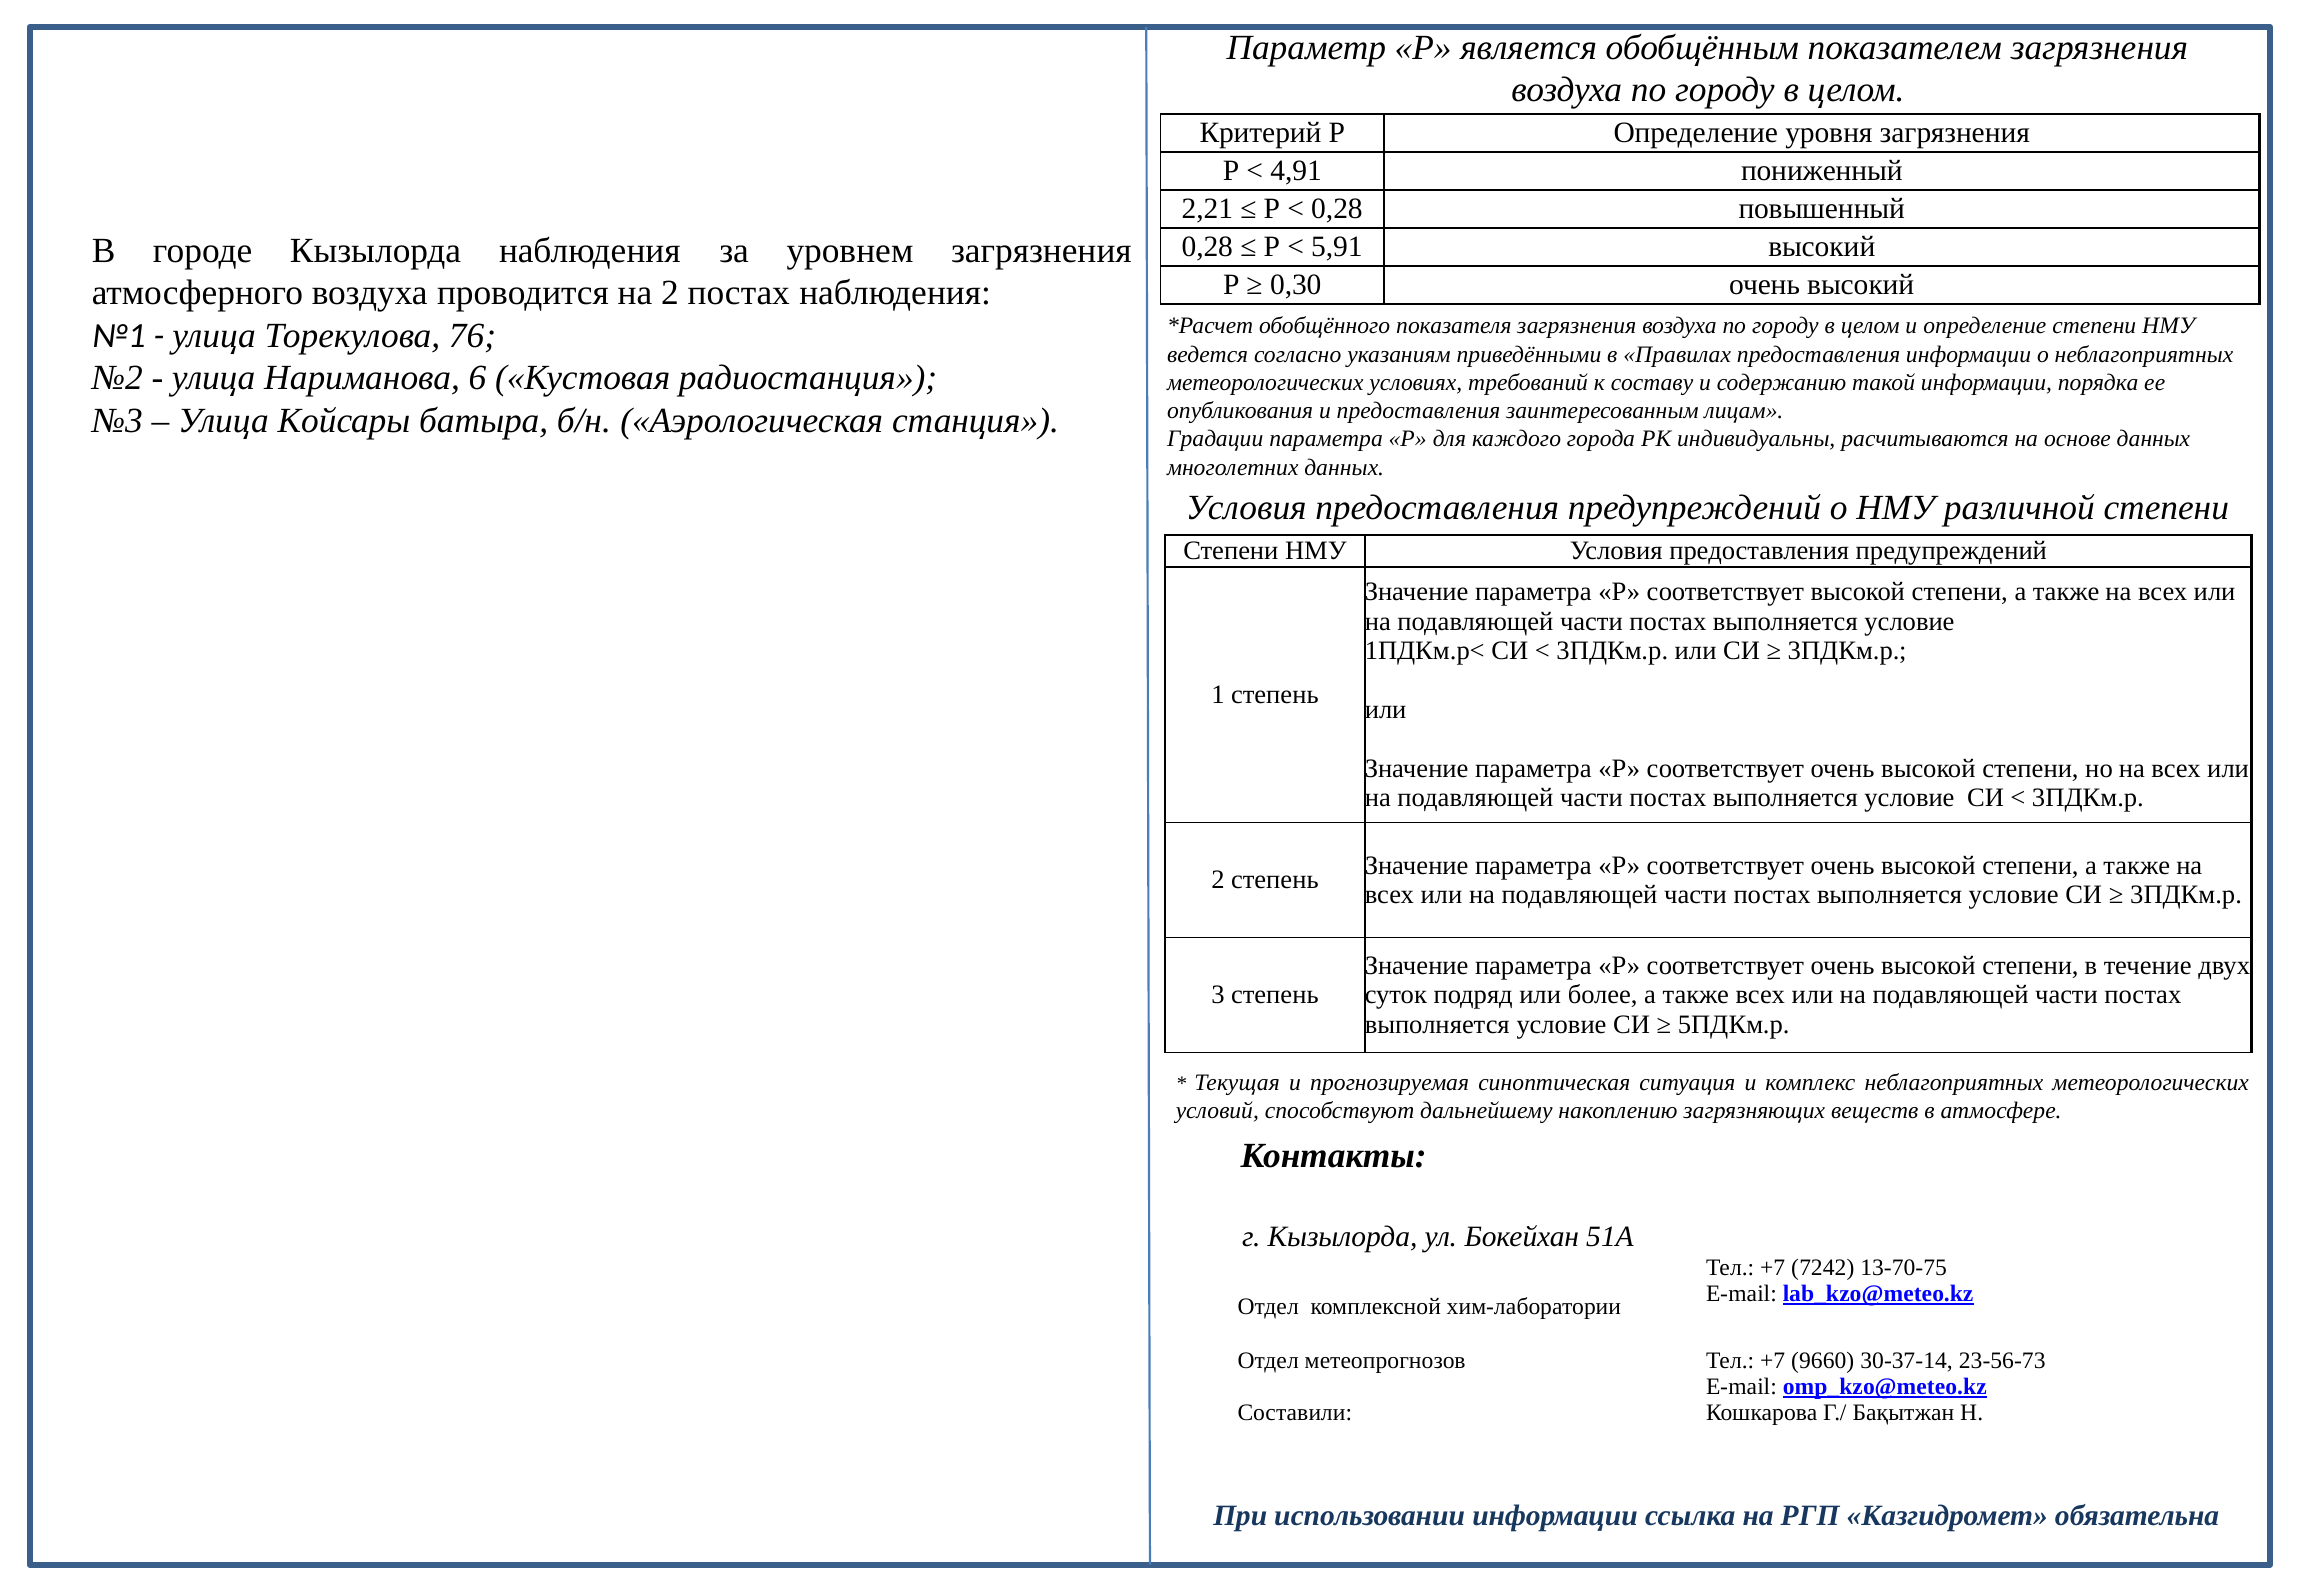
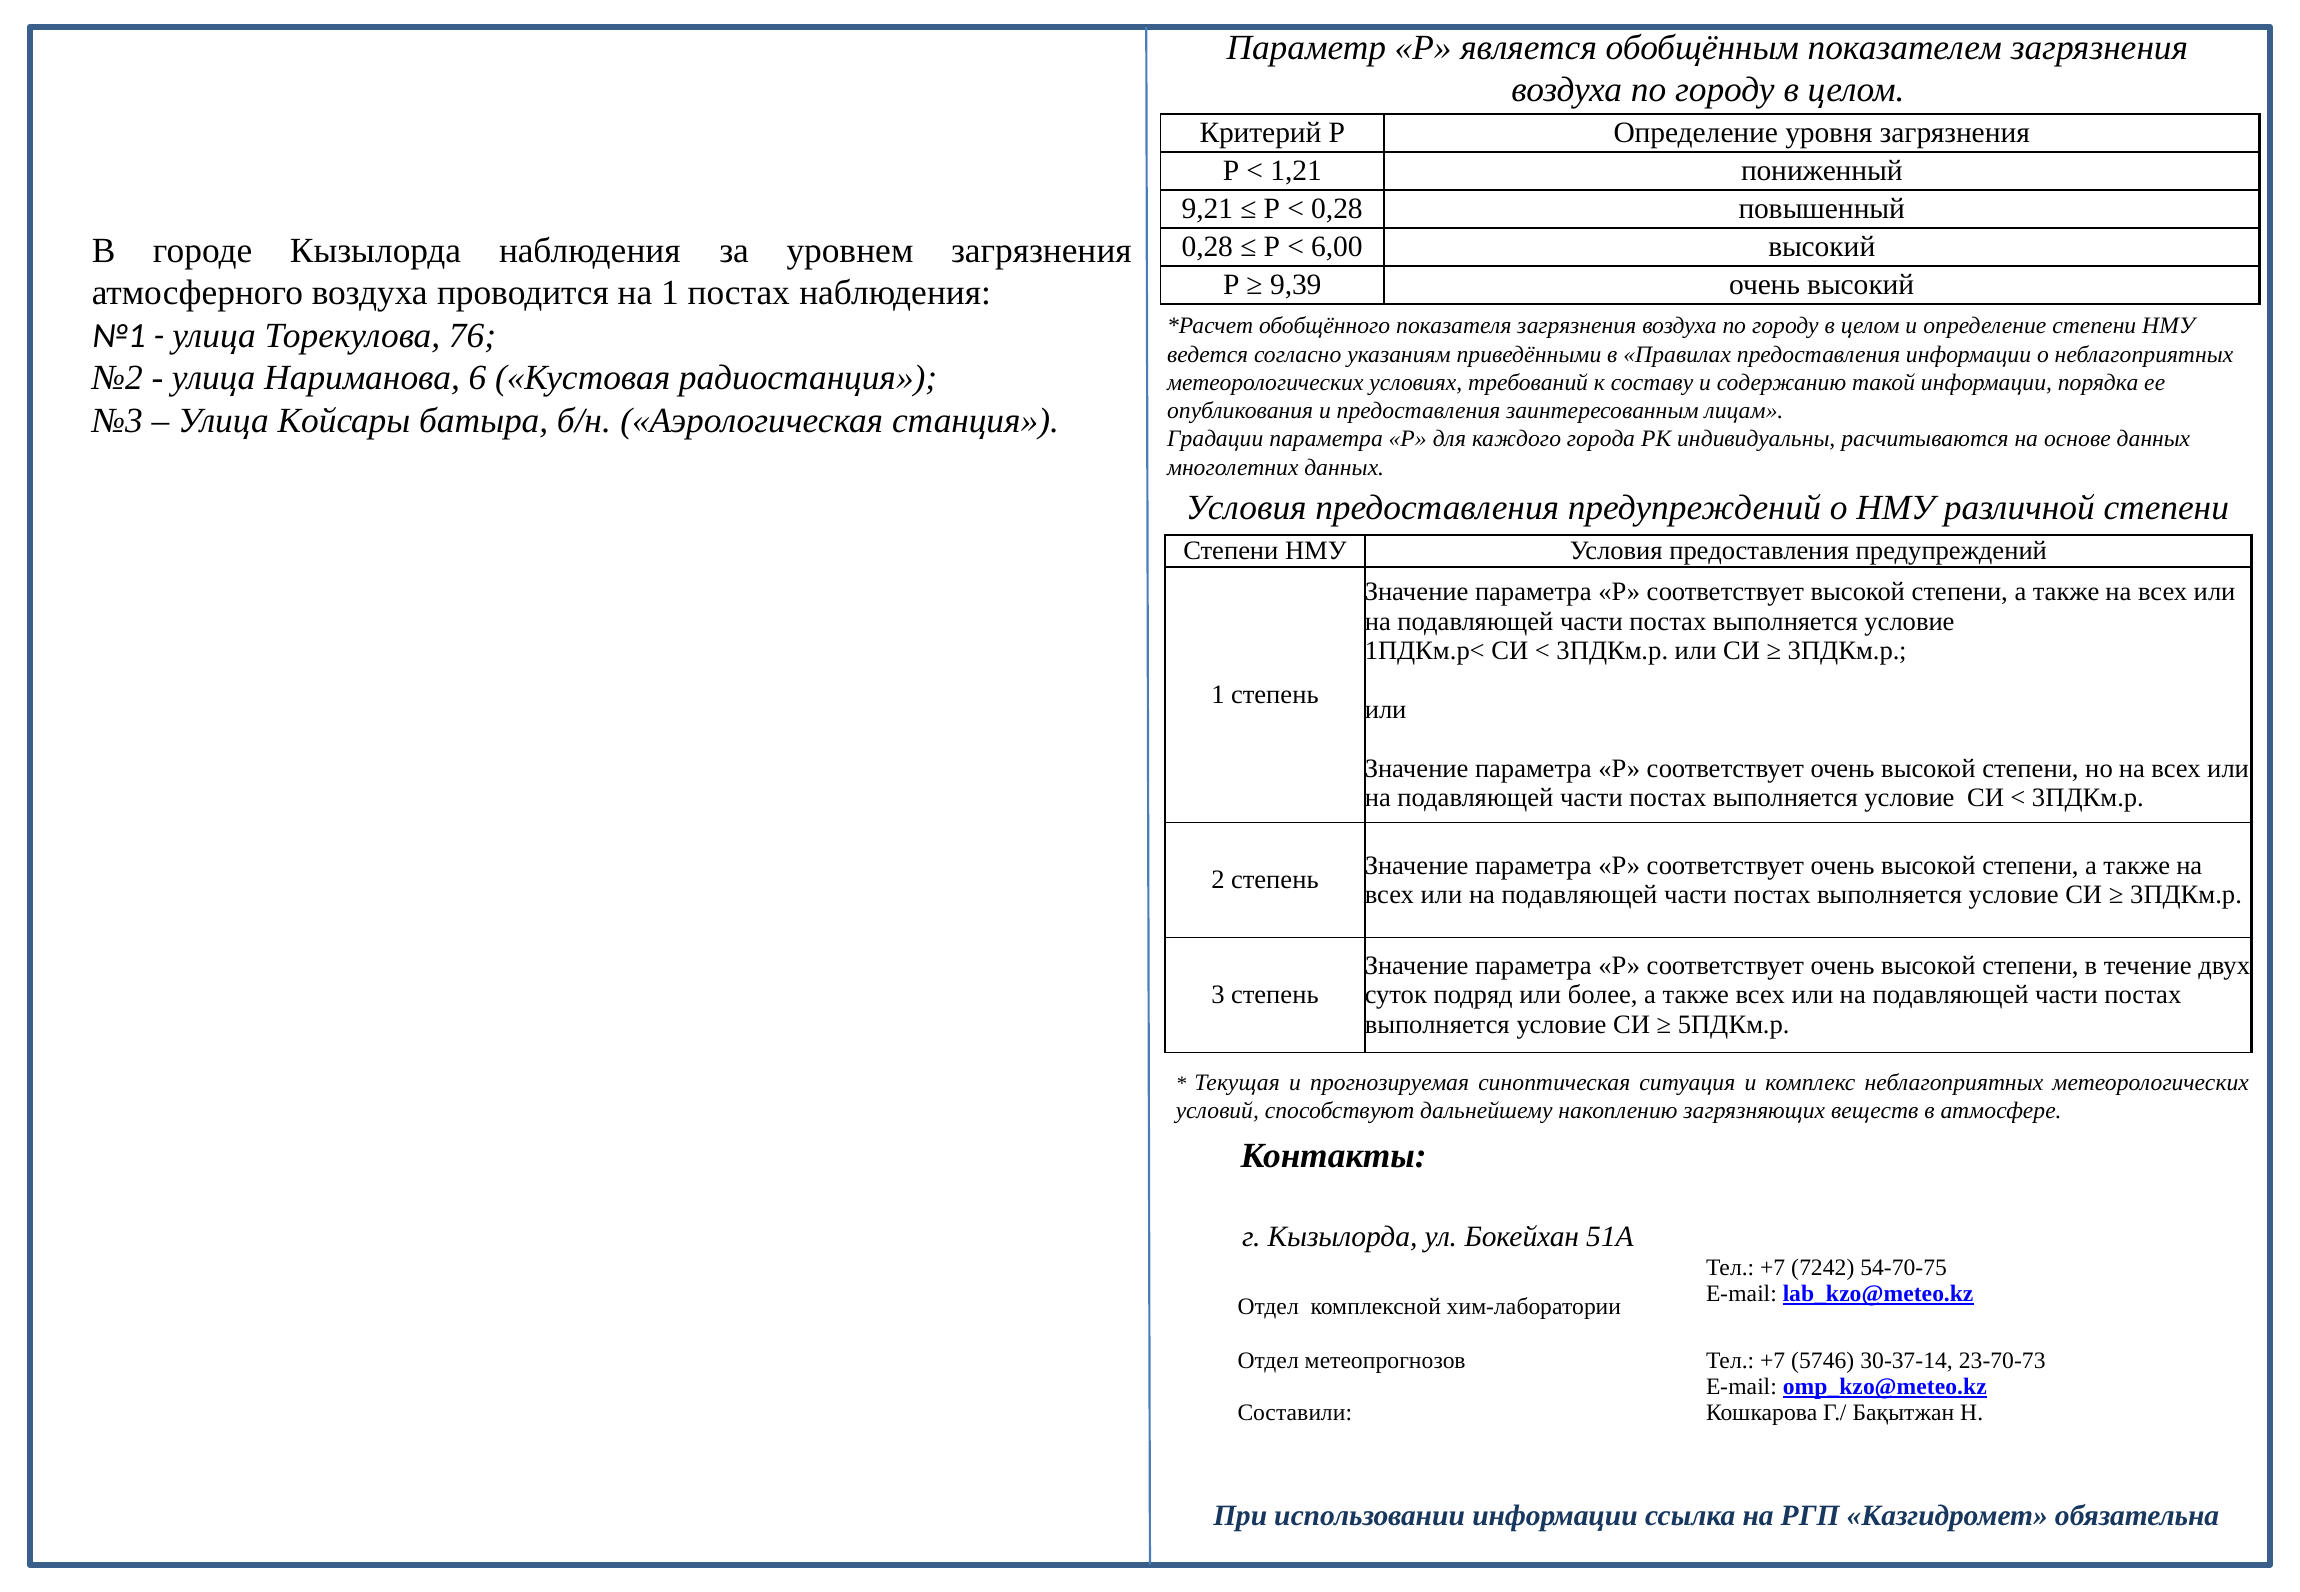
4,91: 4,91 -> 1,21 (1296, 171)
2,21: 2,21 -> 9,21 (1207, 209)
5,91: 5,91 -> 6,00 (1337, 247)
0,30: 0,30 -> 9,39 (1296, 285)
на 2: 2 -> 1 (670, 293)
13-70-75: 13-70-75 -> 54-70-75 (1904, 1268)
9660: 9660 -> 5746 (1823, 1361)
23-56-73: 23-56-73 -> 23-70-73 (2002, 1361)
